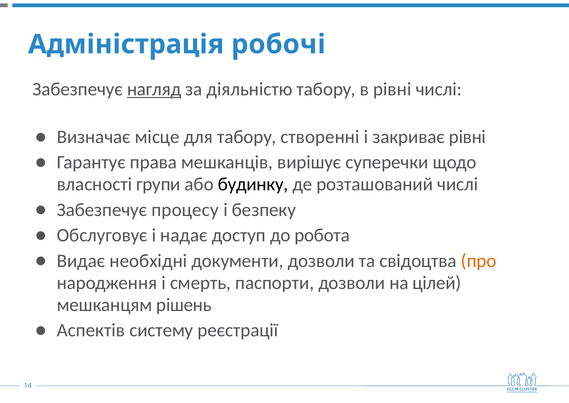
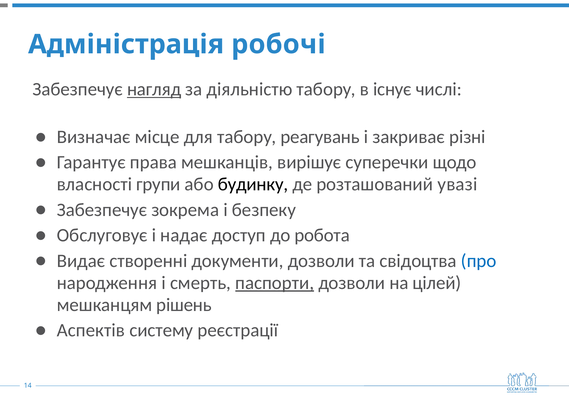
в рівні: рівні -> існує (392, 89)
створенні: створенні -> реагувань (320, 137)
закриває рівні: рівні -> різні (467, 137)
розташований числі: числі -> увазі (457, 184)
процесу: процесу -> зокрема (185, 210)
необхідні: необхідні -> створенні (148, 260)
про colour: orange -> blue (479, 260)
паспорти underline: none -> present (275, 282)
